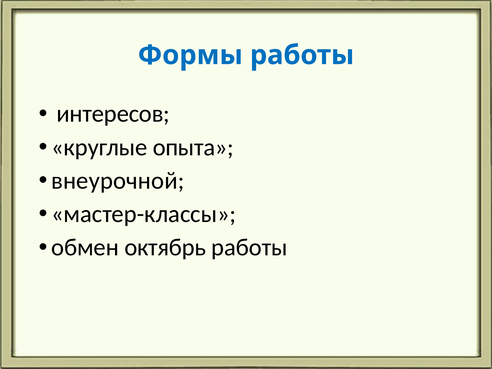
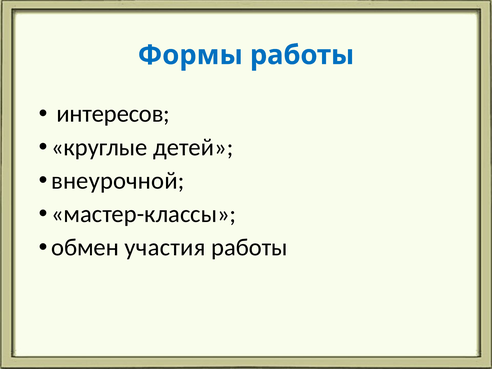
опыта: опыта -> детей (193, 147)
октябрь: октябрь -> участия (165, 247)
